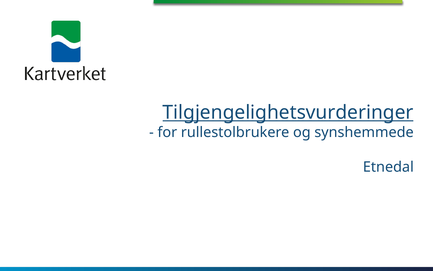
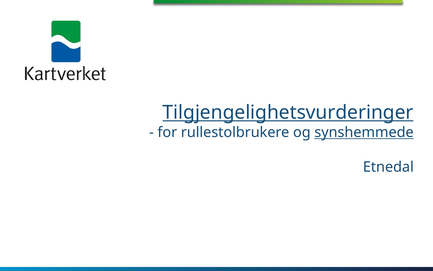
synshemmede underline: none -> present (364, 132)
